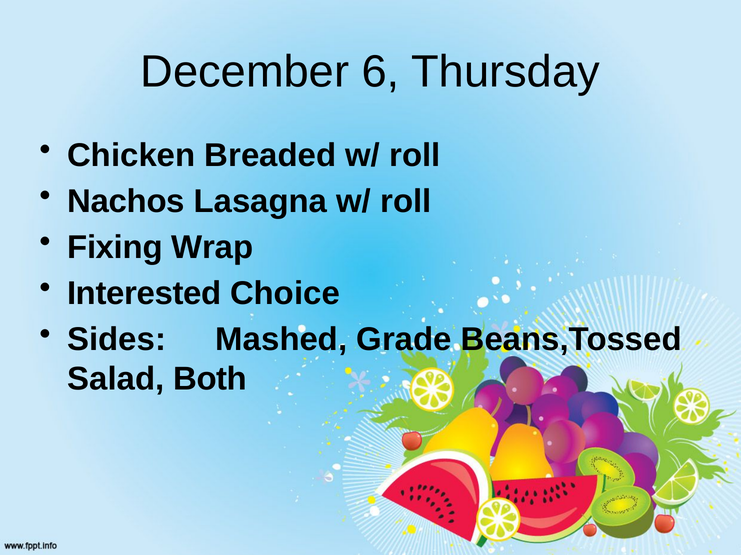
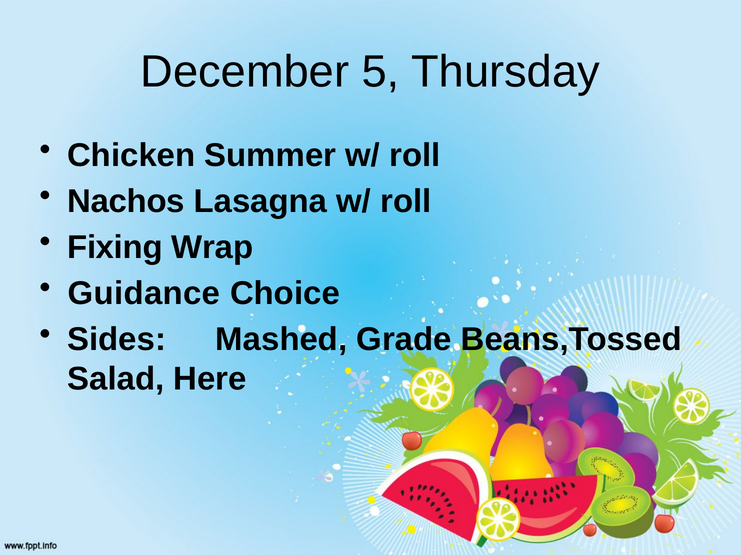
6: 6 -> 5 (381, 72)
Breaded: Breaded -> Summer (270, 155)
Interested: Interested -> Guidance (144, 294)
Both: Both -> Here (210, 379)
